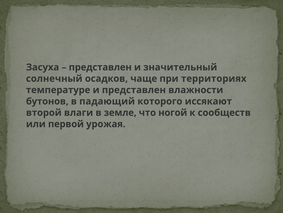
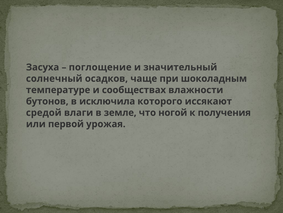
представлен: представлен -> поглощение (100, 67)
территориях: территориях -> шоколадным (214, 78)
и представлен: представлен -> сообществах (134, 90)
падающий: падающий -> исключила (107, 101)
второй: второй -> средой (44, 112)
сообществ: сообществ -> получения (224, 112)
